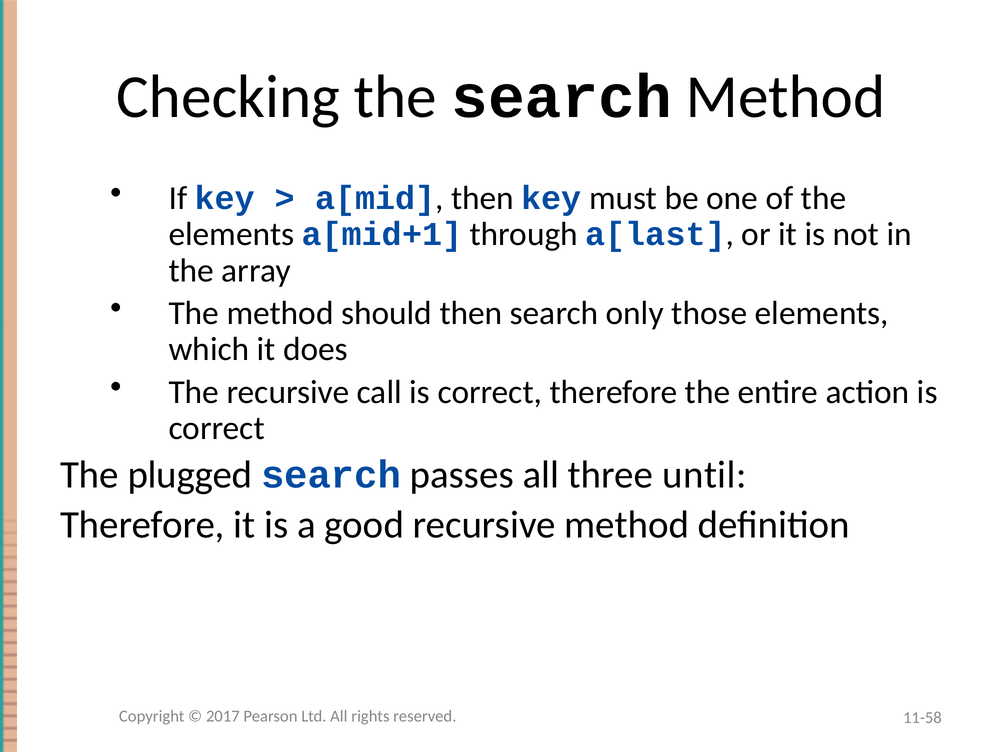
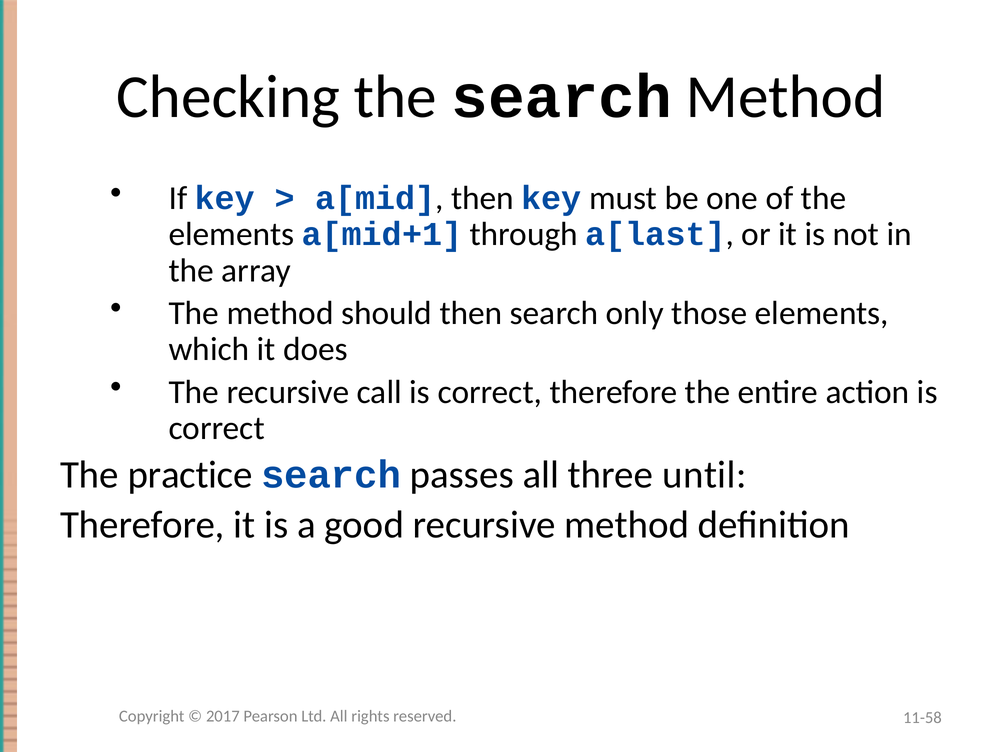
plugged: plugged -> practice (190, 475)
